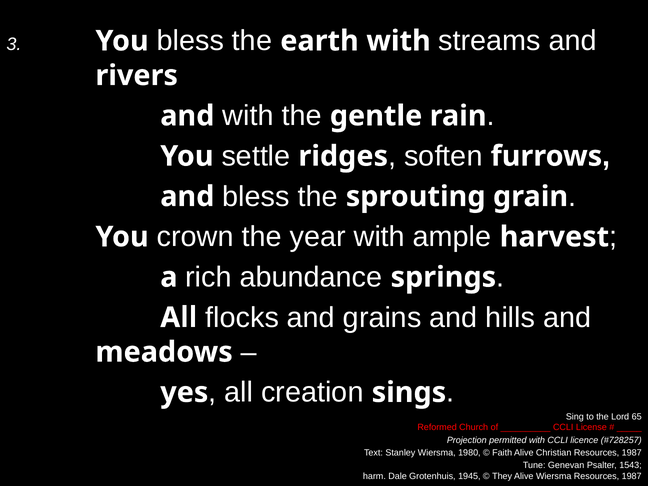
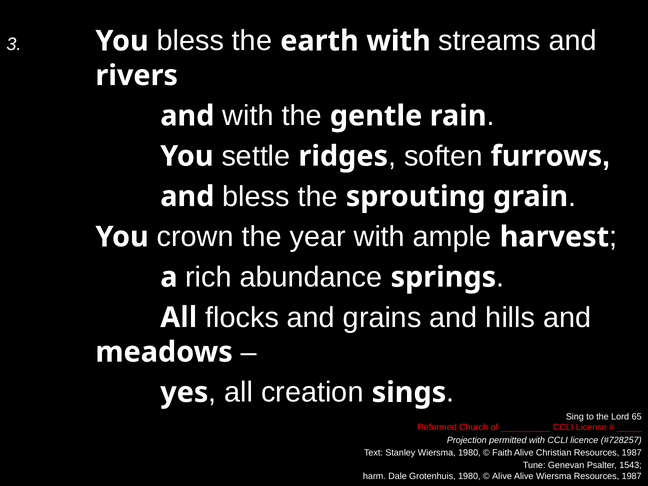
Grotenhuis 1945: 1945 -> 1980 (469, 476)
They: They -> Alive (502, 476)
